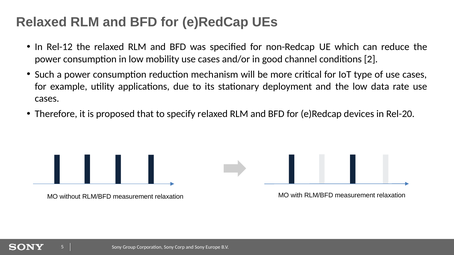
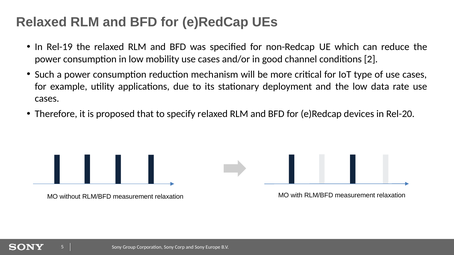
Rel-12: Rel-12 -> Rel-19 (60, 47)
